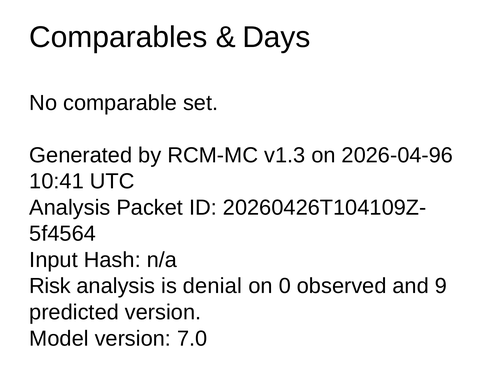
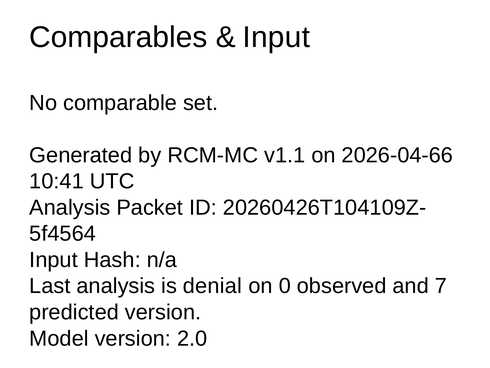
Days: Days -> Input (276, 37)
v1.3: v1.3 -> v1.1 (285, 155)
2026-04-96: 2026-04-96 -> 2026-04-66 (397, 155)
Risk: Risk -> Last (50, 286)
9: 9 -> 7 (441, 286)
7.0: 7.0 -> 2.0 (192, 338)
